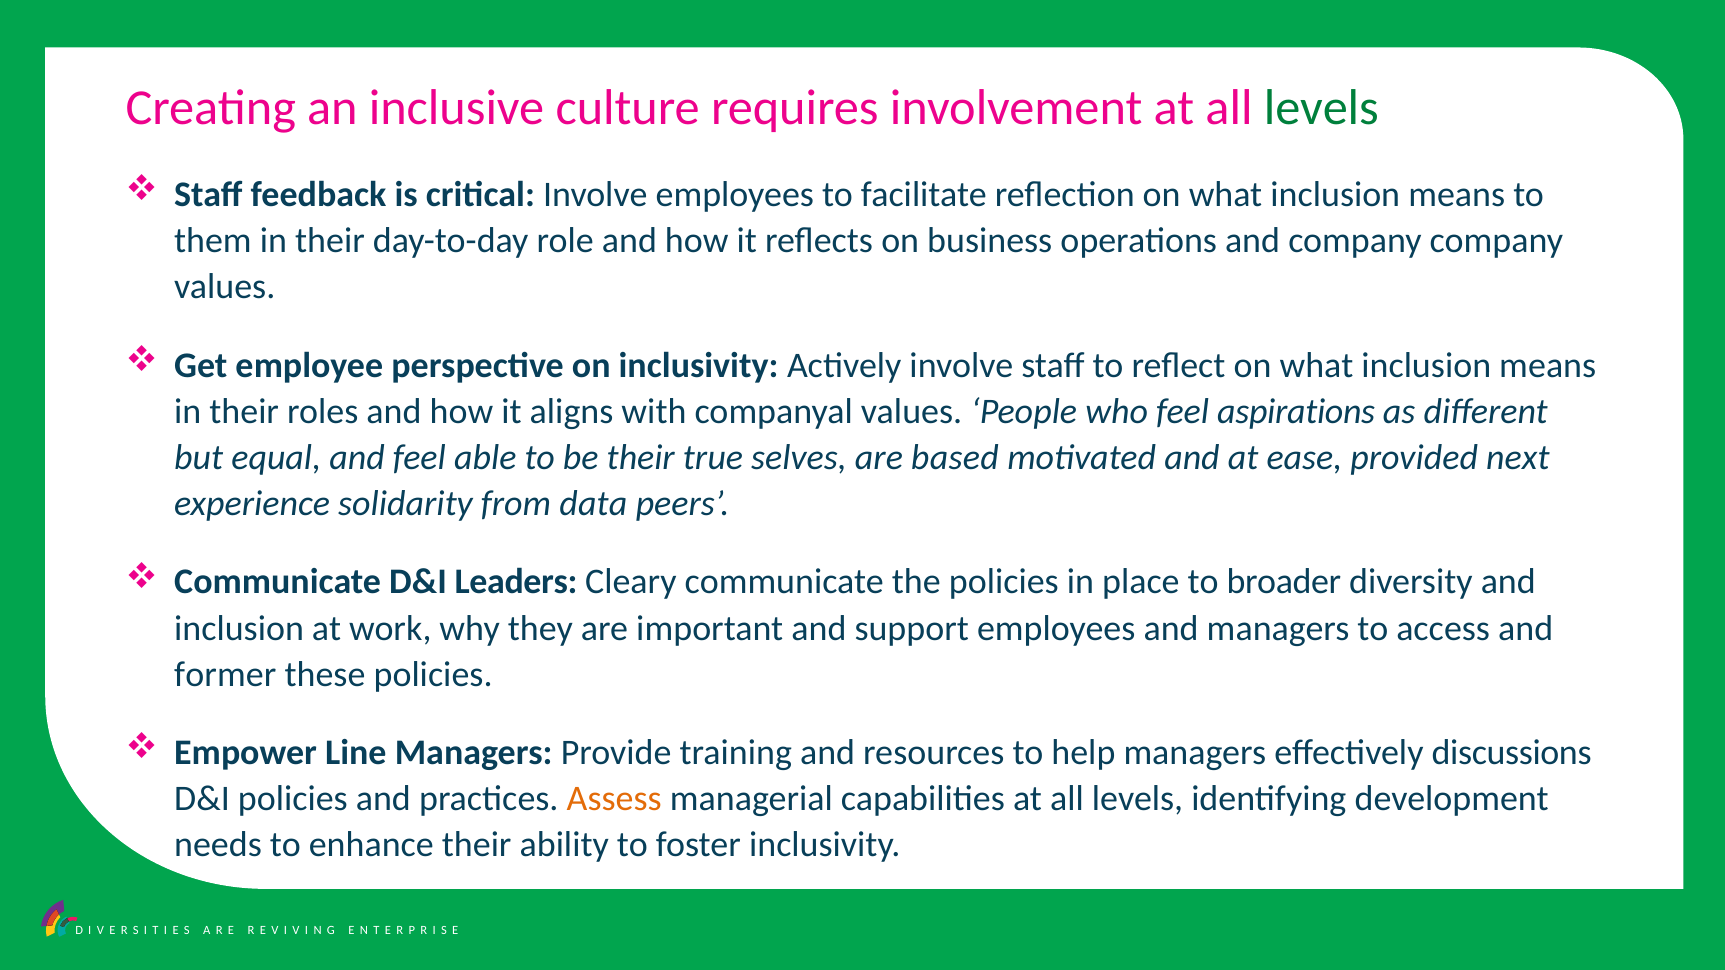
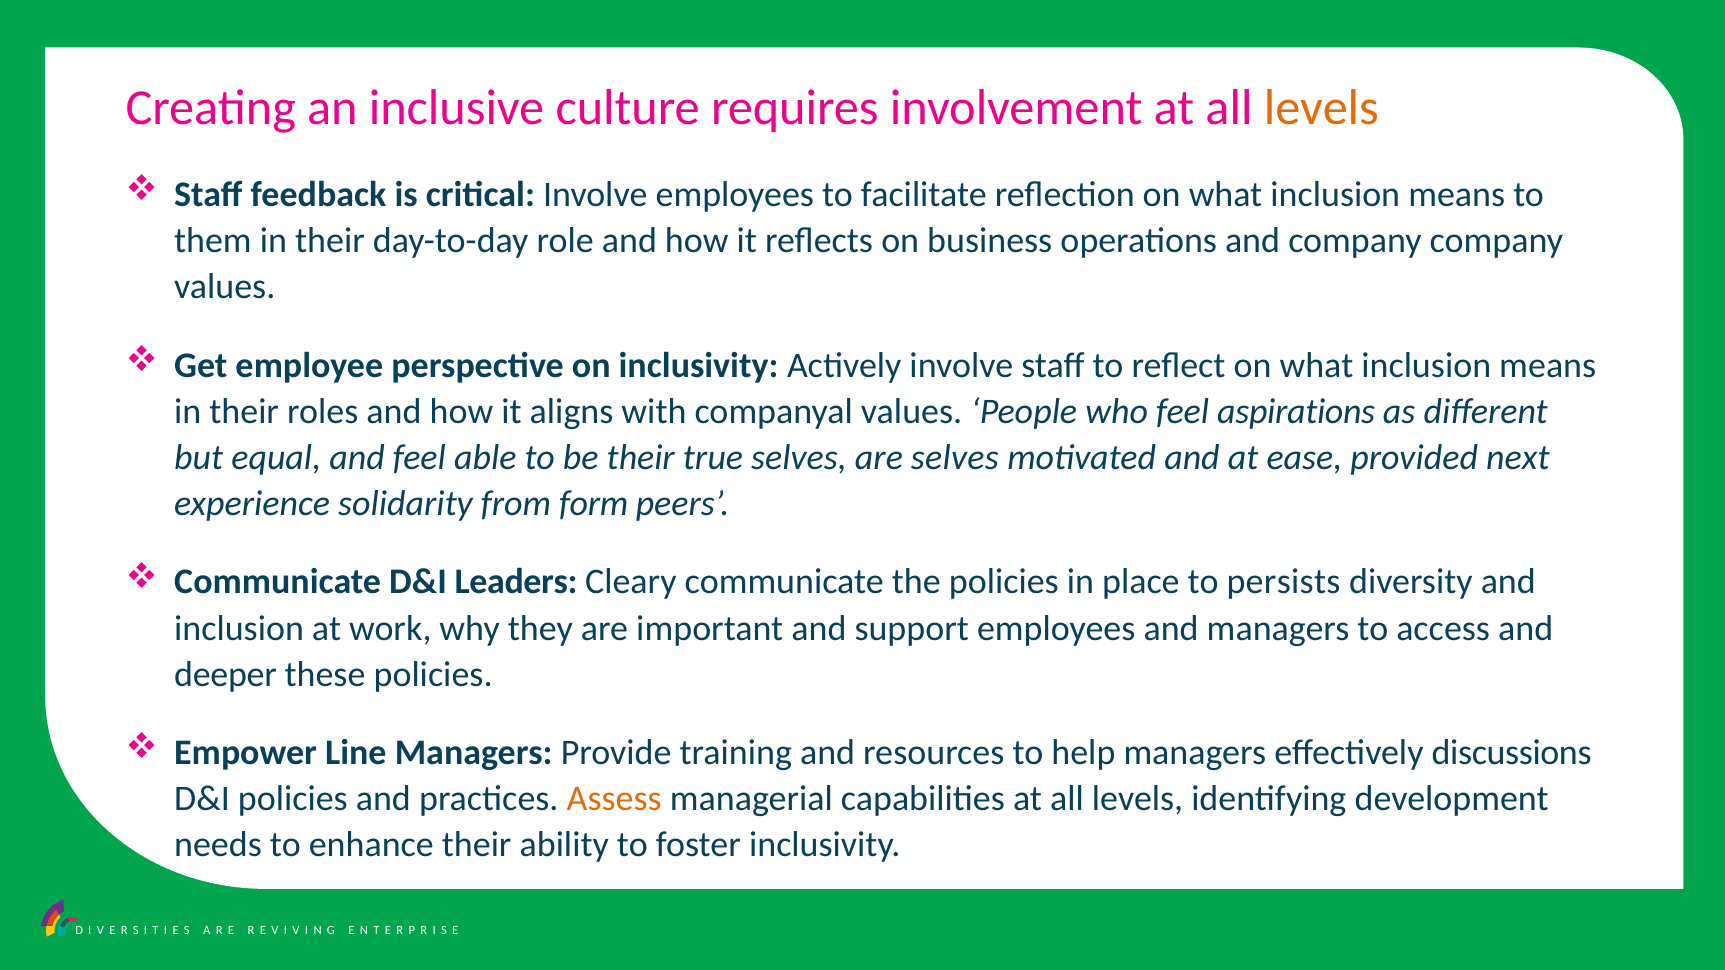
levels colour: green -> orange (1321, 108)
are based: based -> selves (955, 458)
data: data -> form (594, 504)
broader: broader -> persists (1284, 582)
former: former -> deeper (226, 675)
